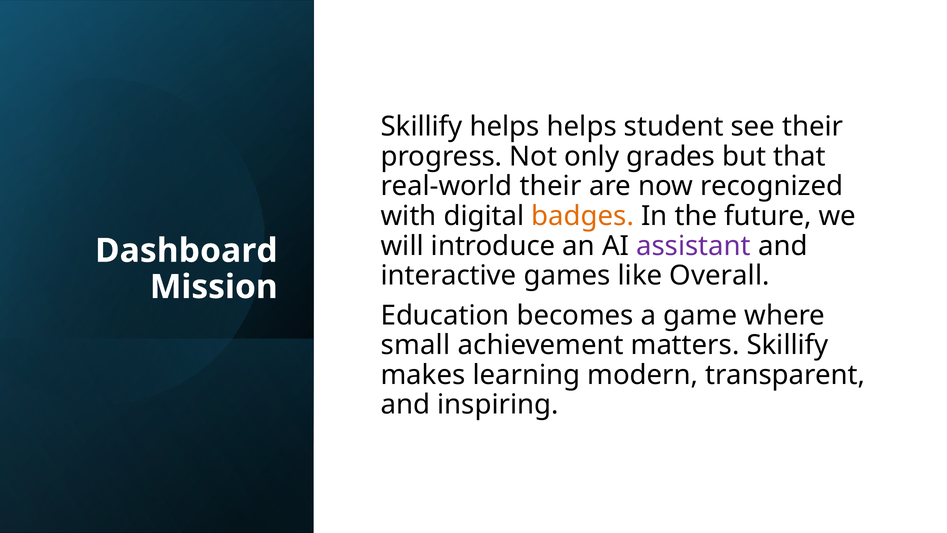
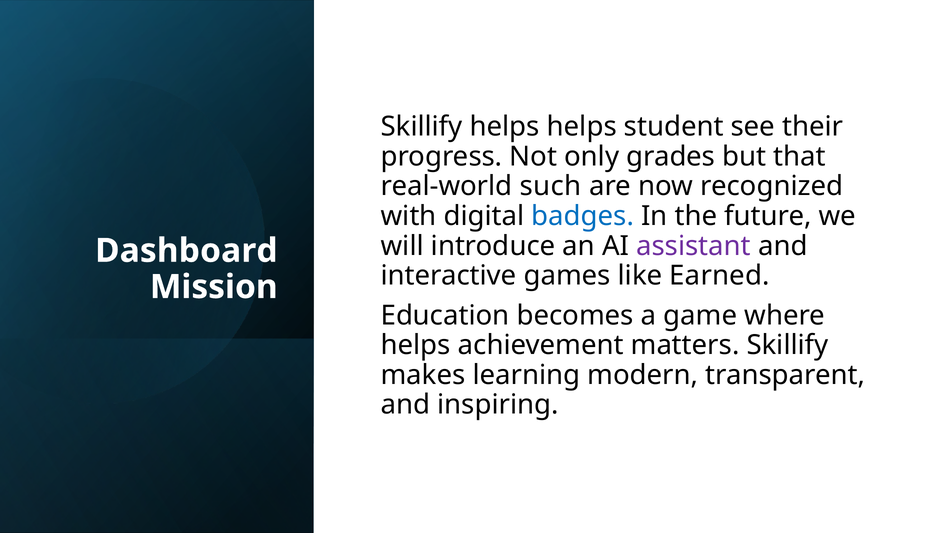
real-world their: their -> such (551, 186)
badges colour: orange -> blue (583, 216)
Overall: Overall -> Earned (720, 276)
small: small -> helps (416, 345)
